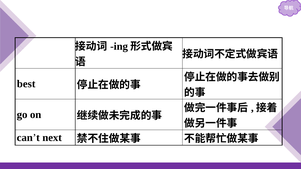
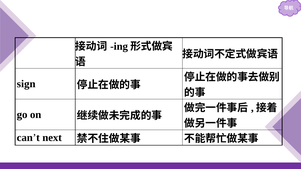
best: best -> sign (26, 84)
